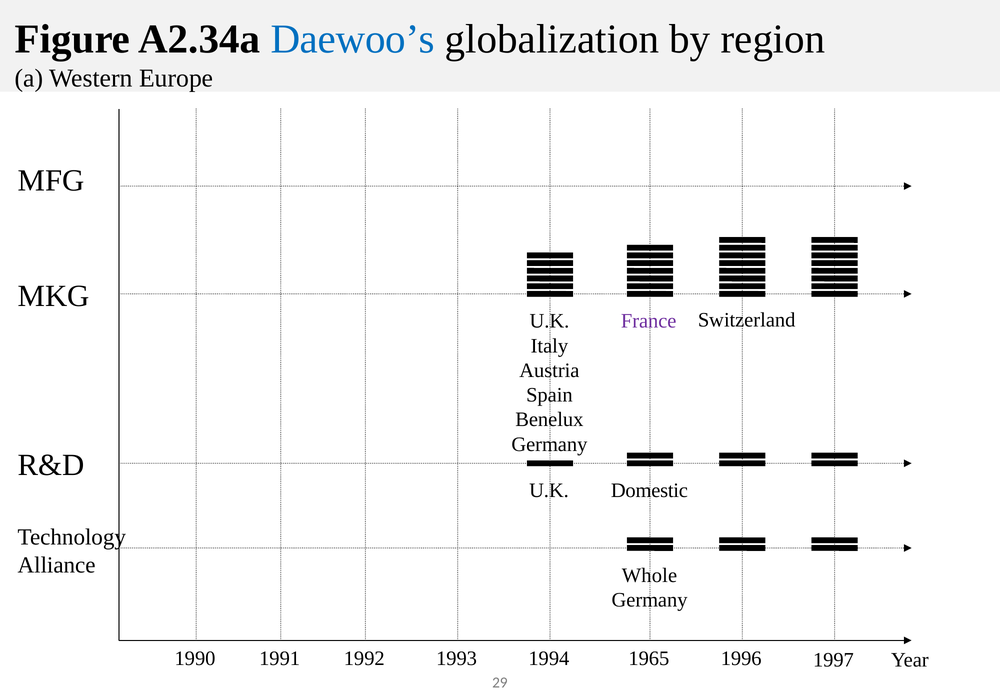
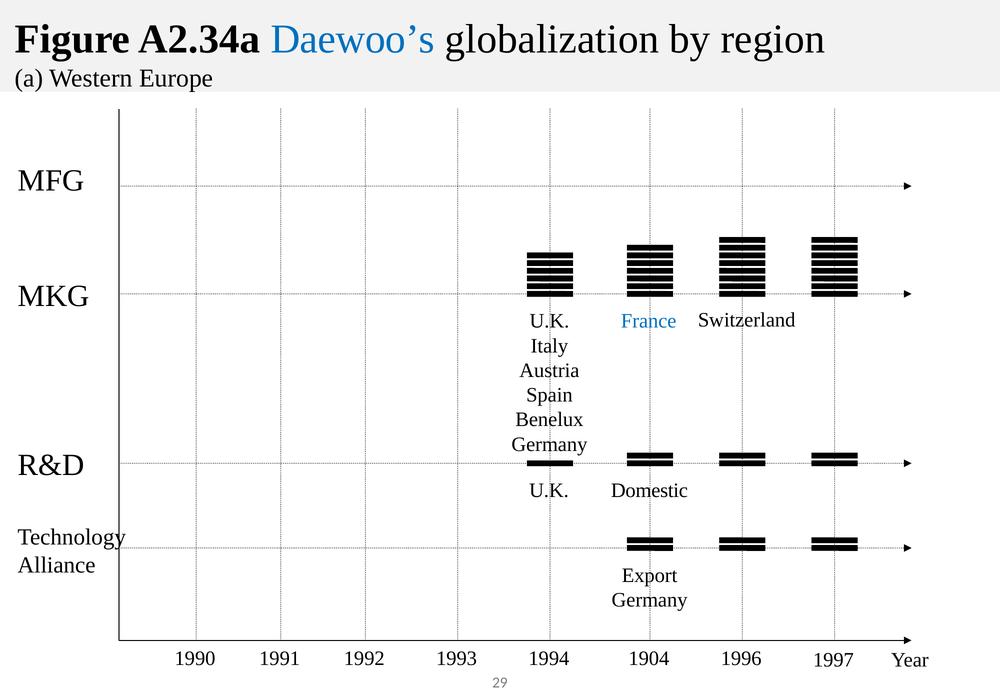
France colour: purple -> blue (649, 321)
Whole: Whole -> Export (650, 575)
1965: 1965 -> 1904 (649, 658)
